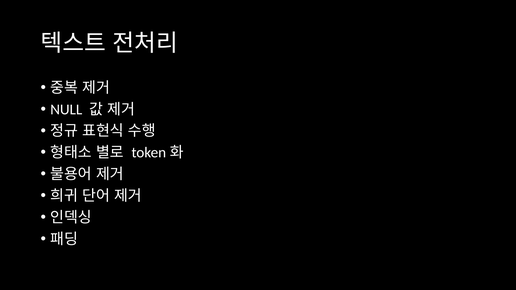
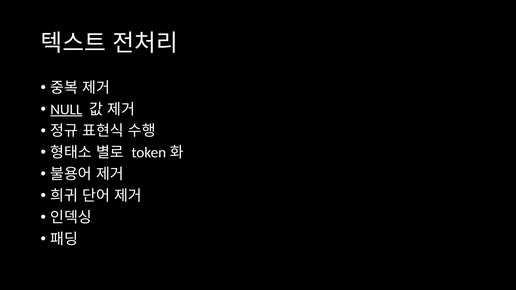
NULL underline: none -> present (66, 110)
